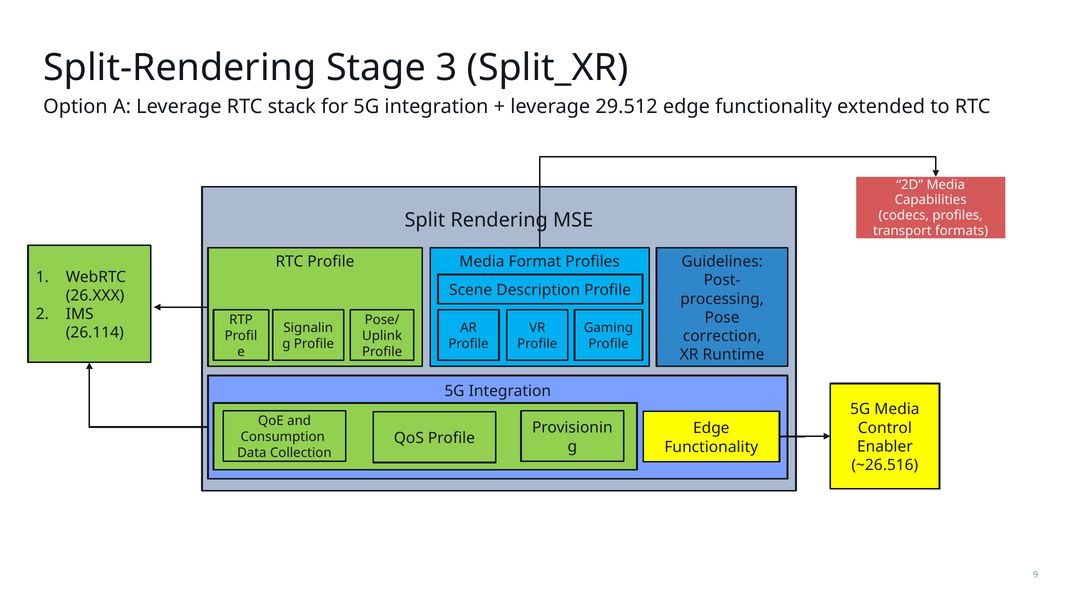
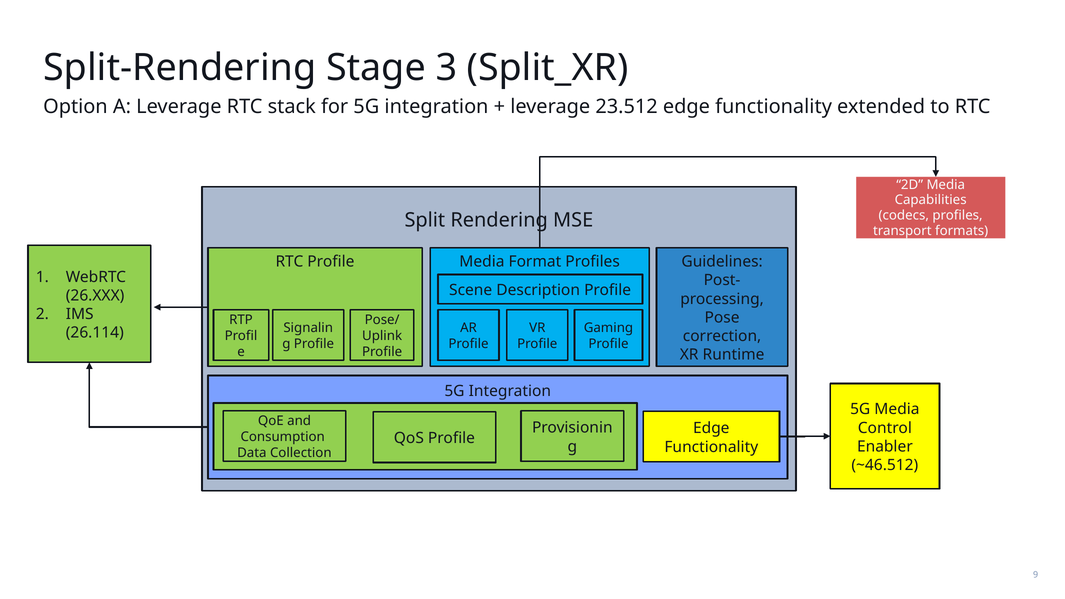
29.512: 29.512 -> 23.512 (627, 107)
~26.516: ~26.516 -> ~46.512 (885, 465)
